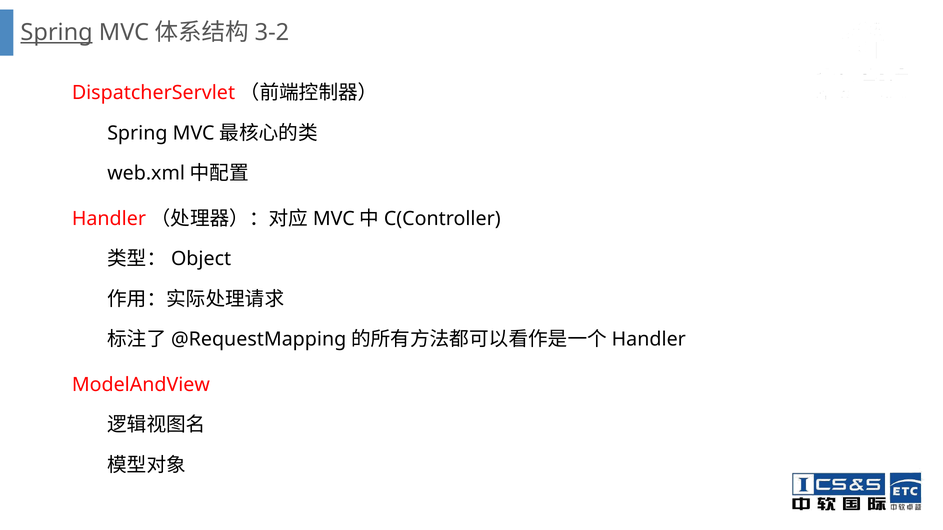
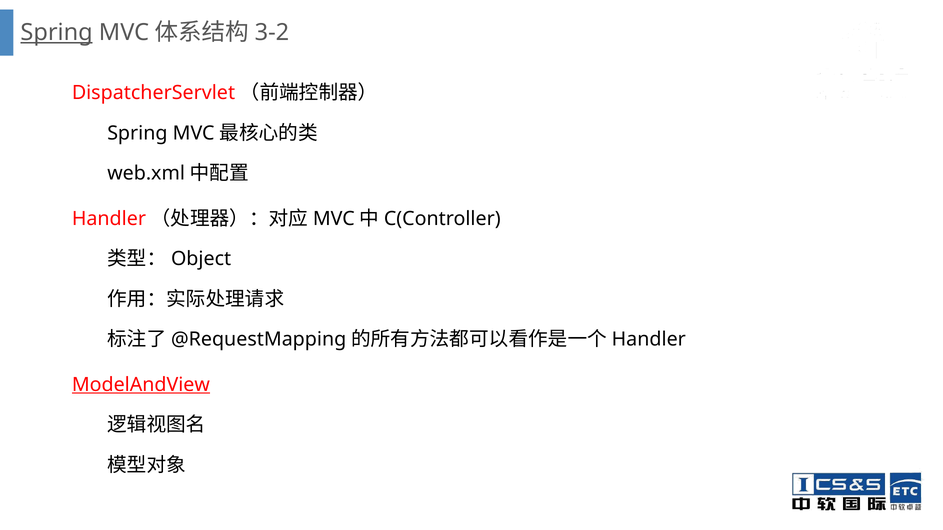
ModelAndView underline: none -> present (141, 385)
